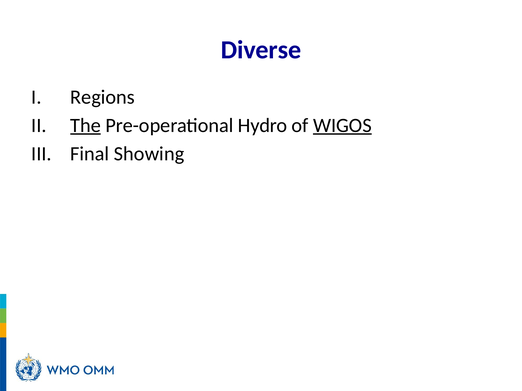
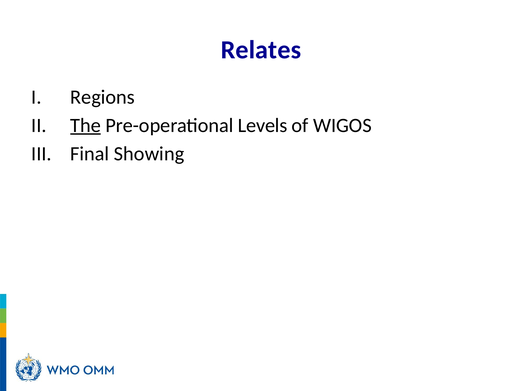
Diverse: Diverse -> Relates (261, 50)
Hydro: Hydro -> Levels (263, 125)
WIGOS underline: present -> none (342, 125)
